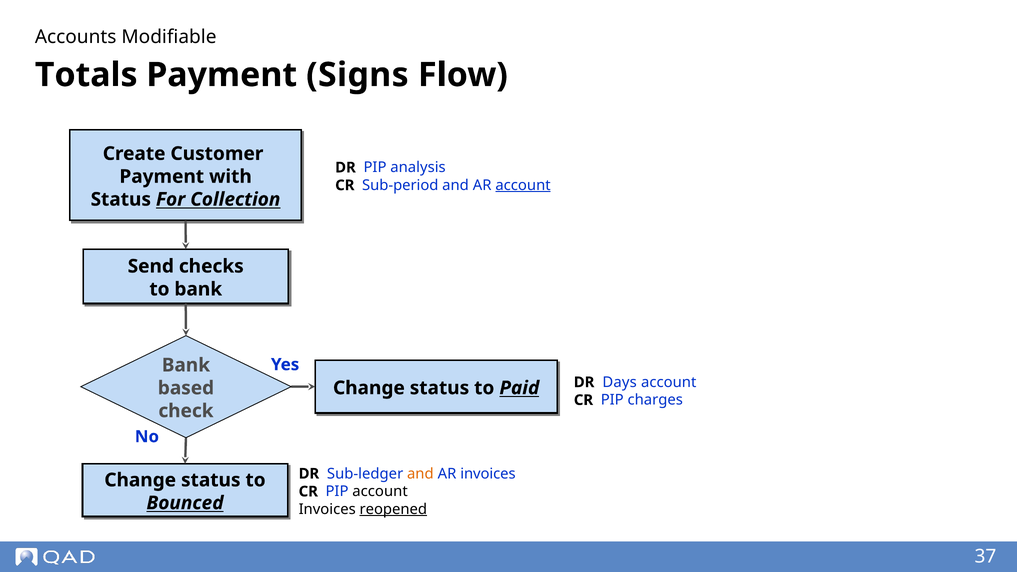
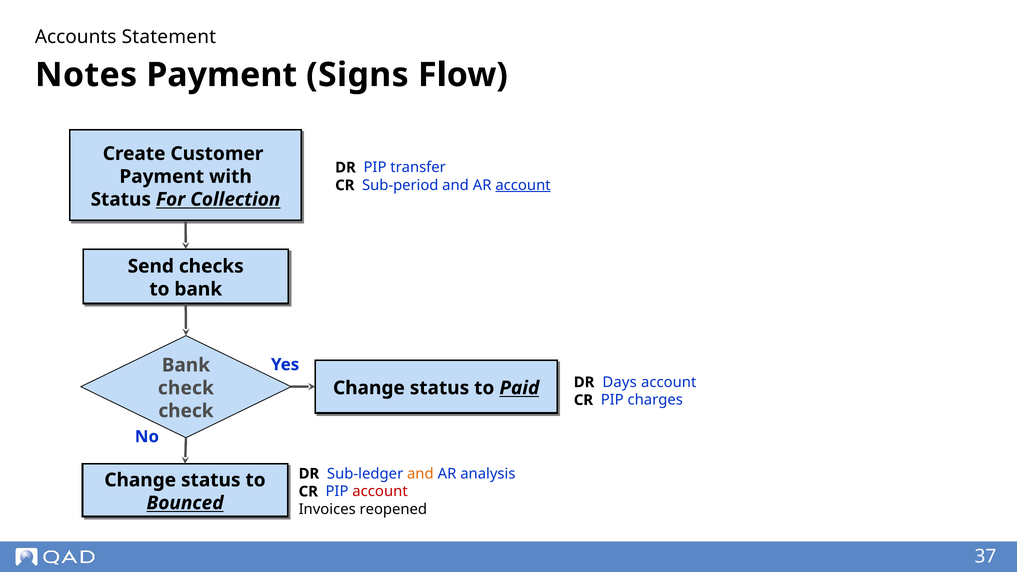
Modifiable: Modifiable -> Statement (169, 37)
Totals: Totals -> Notes (86, 75)
analysis: analysis -> transfer (418, 168)
based: based -> check (186, 388)
AR invoices: invoices -> analysis (488, 474)
account colour: black -> red (380, 492)
reopened underline: present -> none (393, 509)
